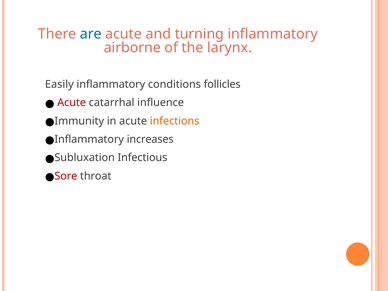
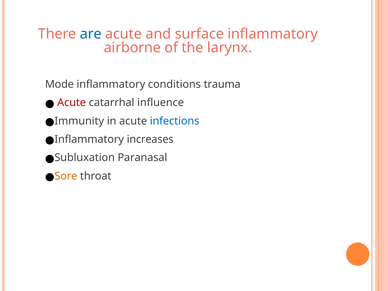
turning: turning -> surface (199, 34)
Easily: Easily -> Mode (59, 84)
follicles: follicles -> trauma (222, 84)
infections colour: orange -> blue (175, 121)
Infectious: Infectious -> Paranasal (142, 158)
Sore colour: red -> orange (66, 176)
